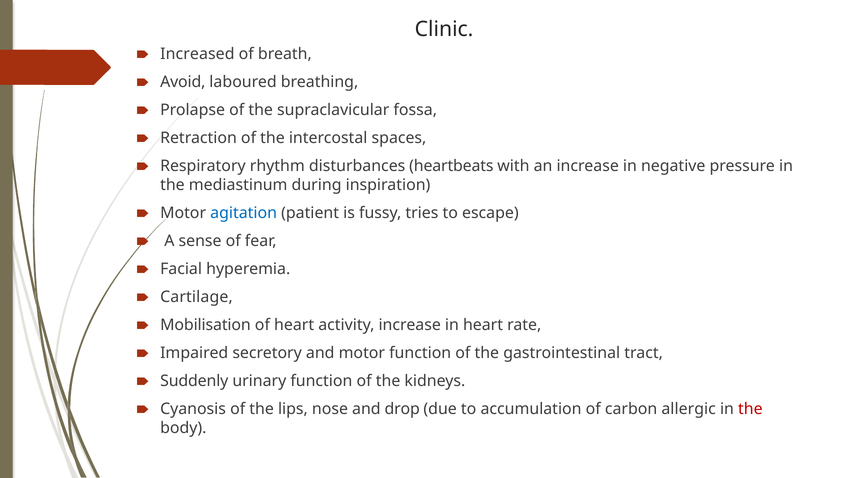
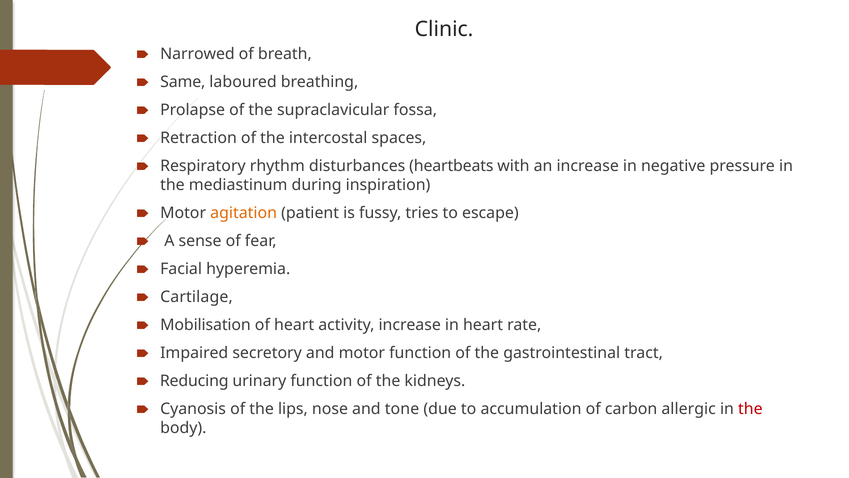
Increased: Increased -> Narrowed (197, 54)
Avoid: Avoid -> Same (183, 82)
agitation colour: blue -> orange (244, 213)
Suddenly: Suddenly -> Reducing (194, 381)
drop: drop -> tone (402, 409)
